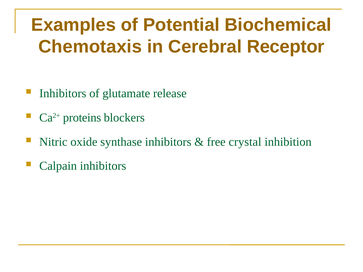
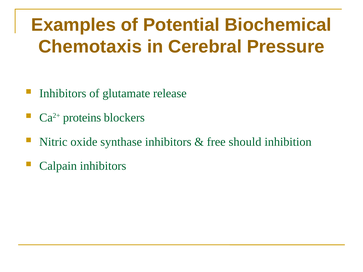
Receptor: Receptor -> Pressure (286, 47)
crystal: crystal -> should (245, 142)
